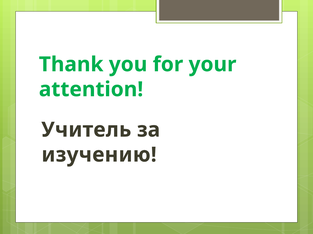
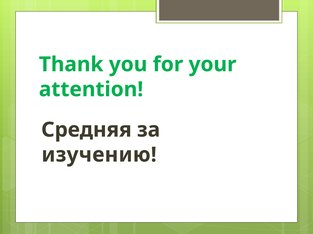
Учитель: Учитель -> Средняя (86, 130)
